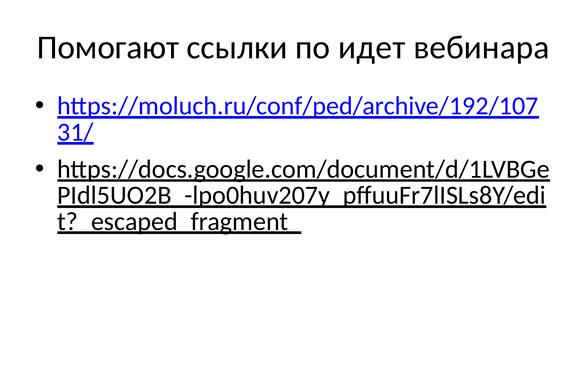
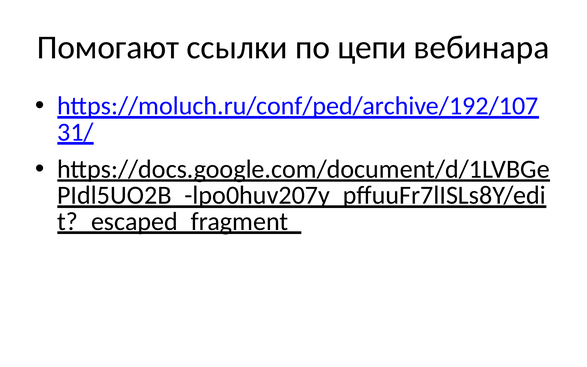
идет: идет -> цепи (372, 48)
